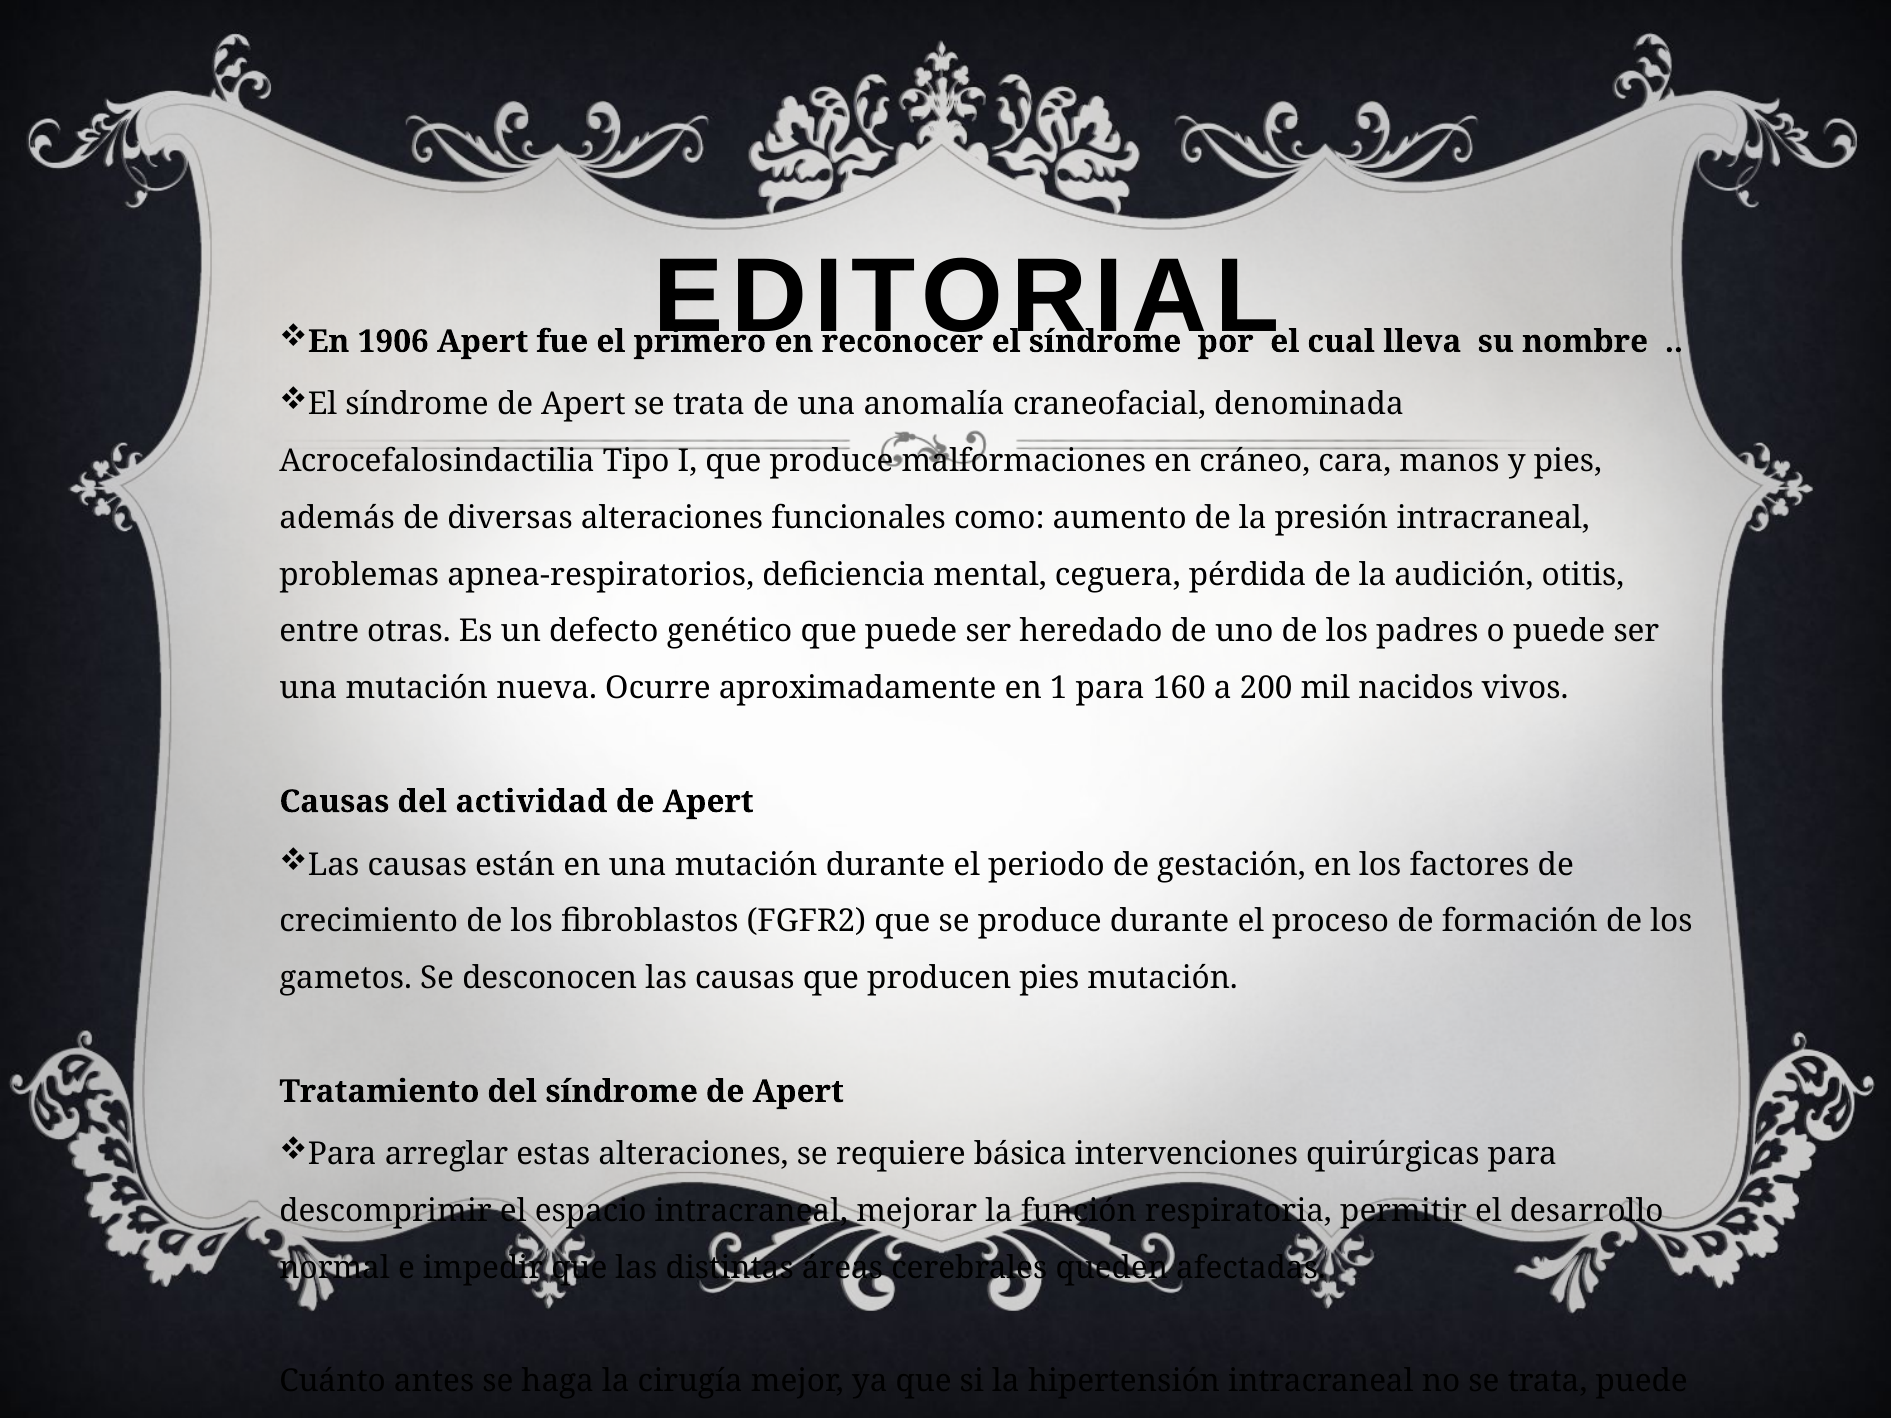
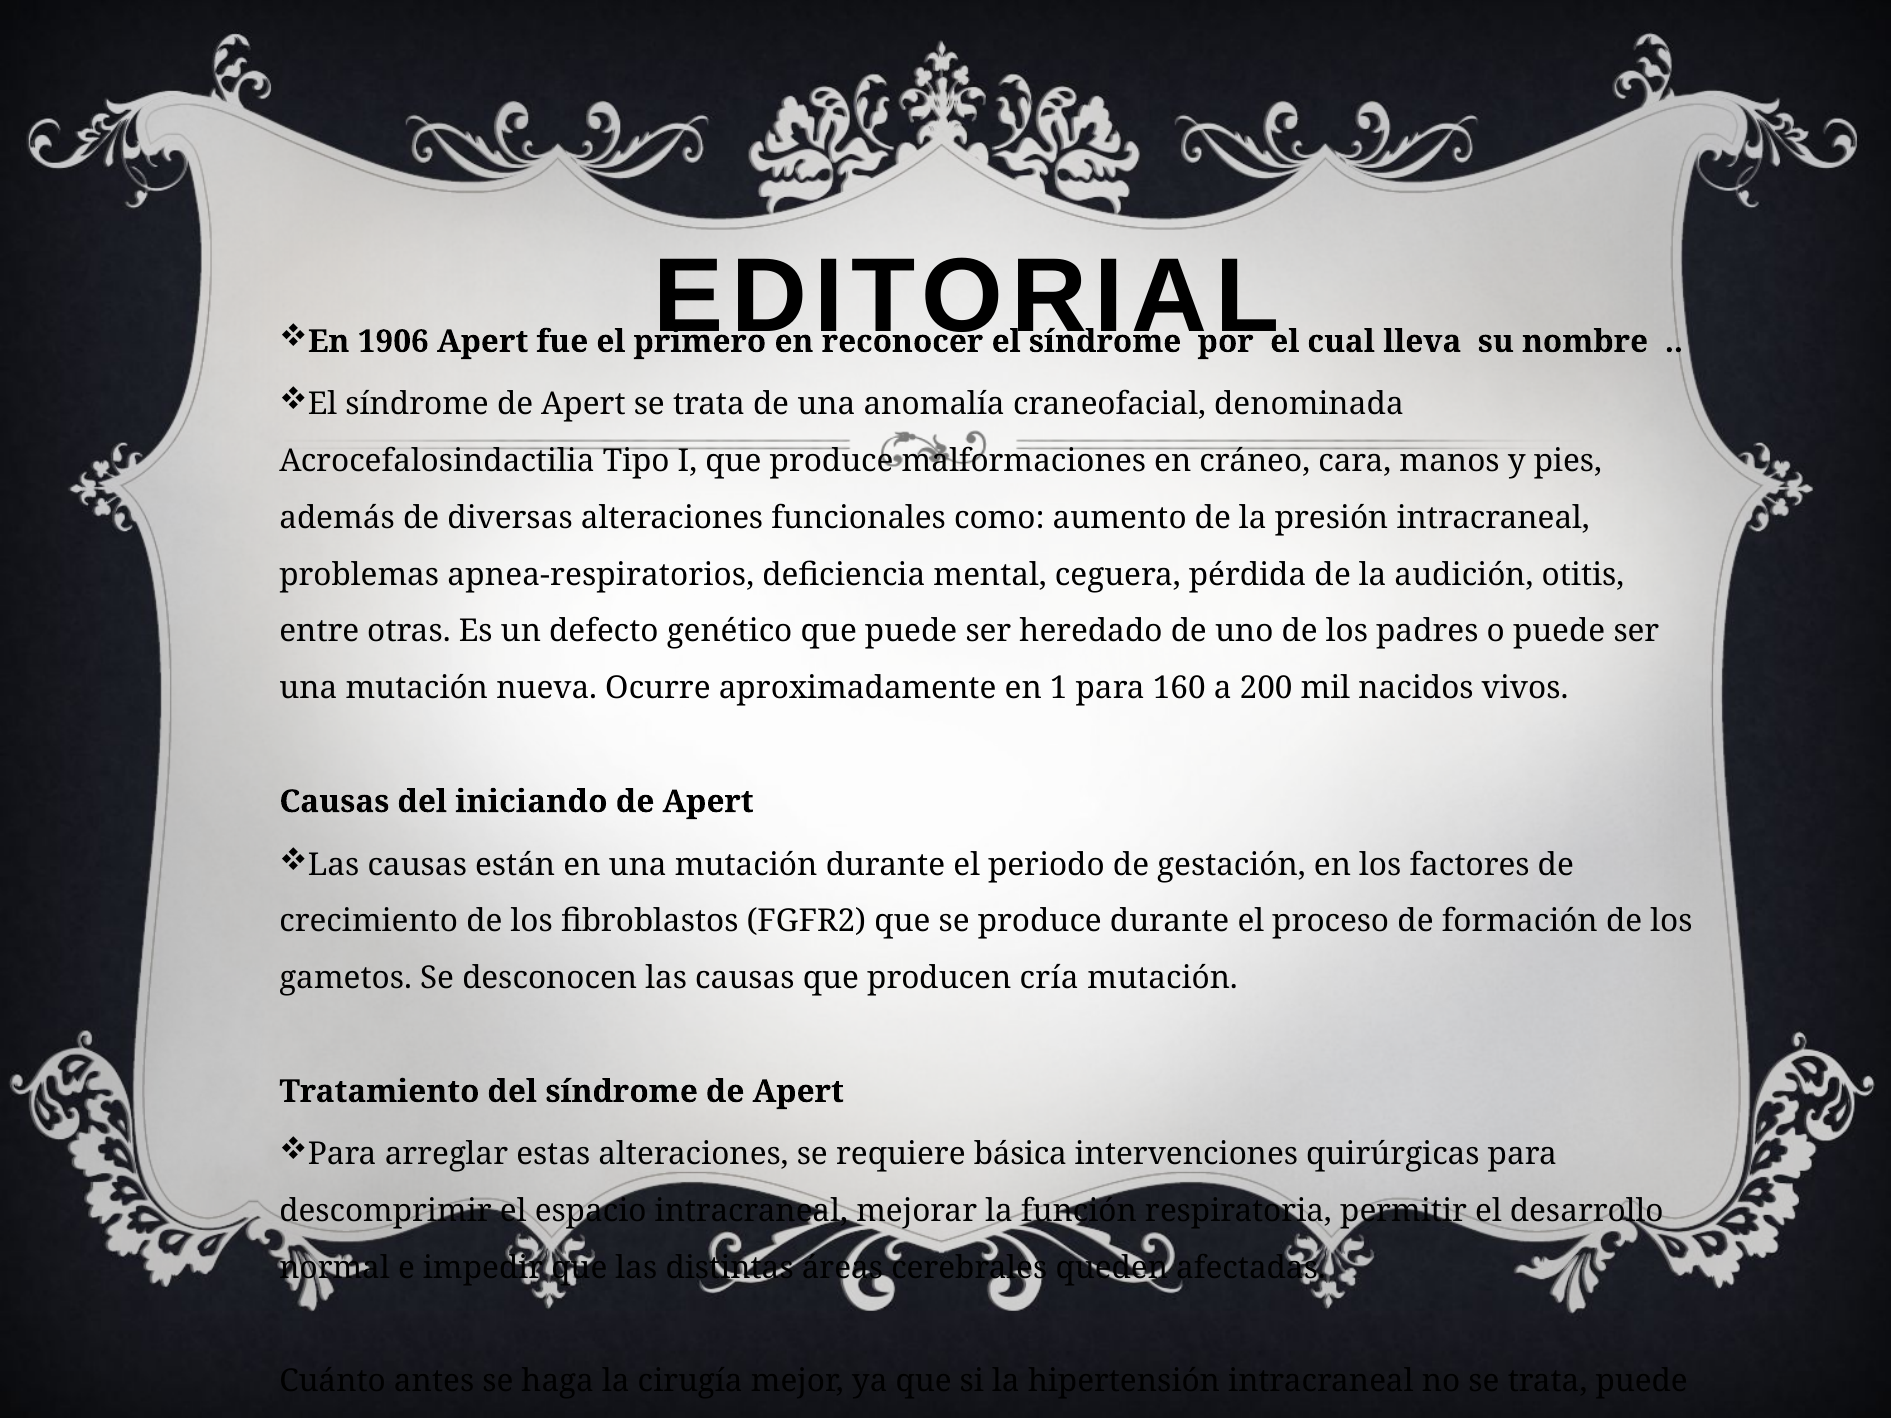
actividad: actividad -> iniciando (531, 802)
producen pies: pies -> cría (1049, 978)
